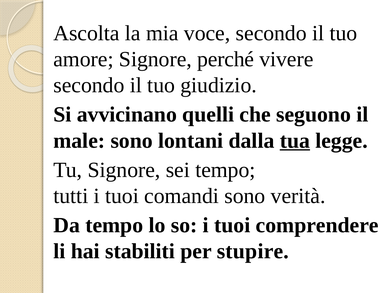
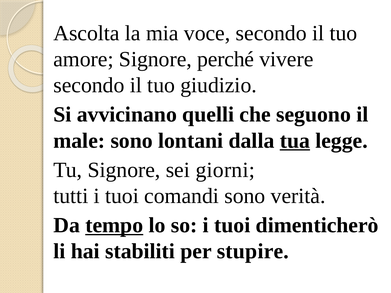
sei tempo: tempo -> giorni (225, 170)
tempo underline: none -> present (114, 225)
comprendere: comprendere -> dimenticherò (317, 225)
